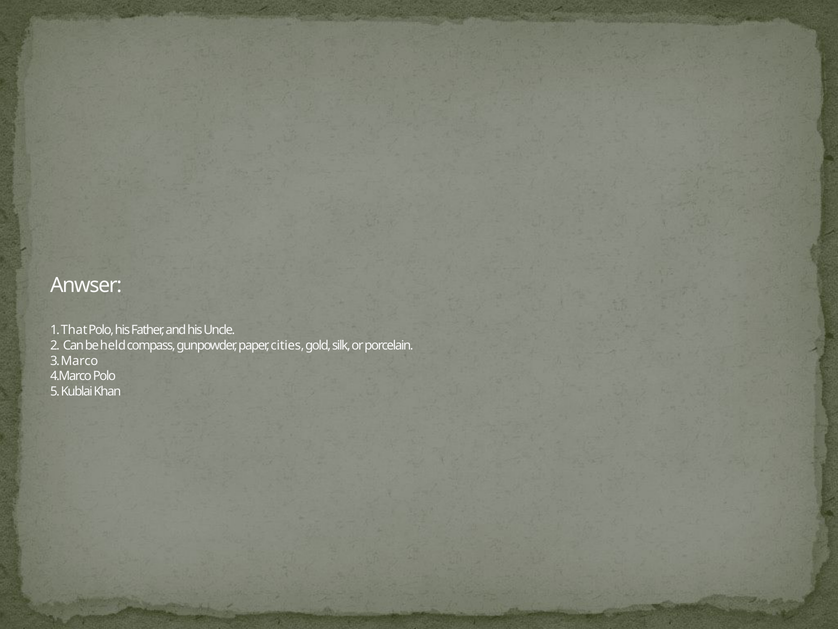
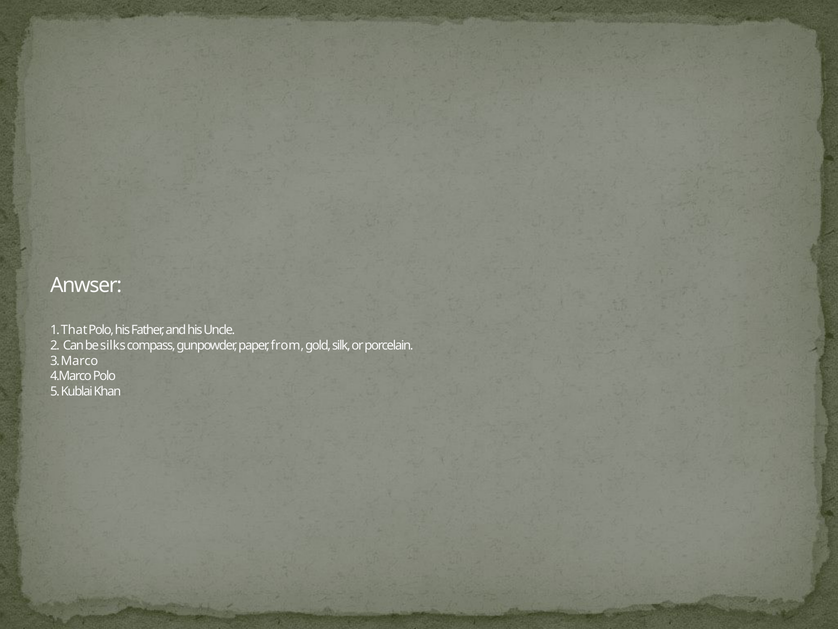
held: held -> silks (113, 345)
cities: cities -> from (287, 345)
